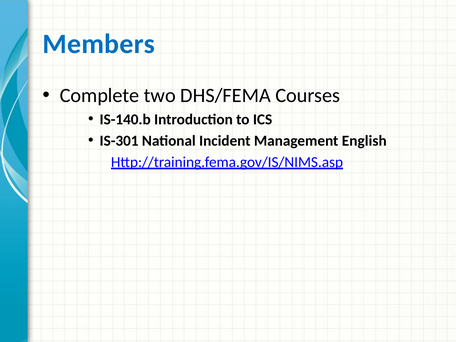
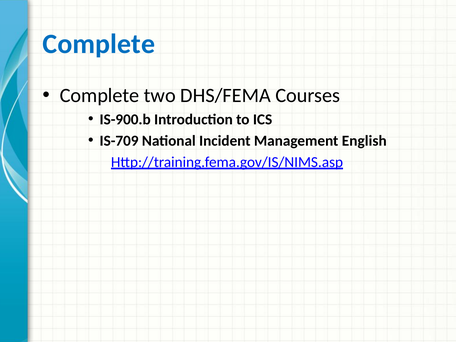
Members: Members -> Complete (99, 44)
IS-140.b: IS-140.b -> IS-900.b (125, 119)
IS-301: IS-301 -> IS-709 (119, 141)
